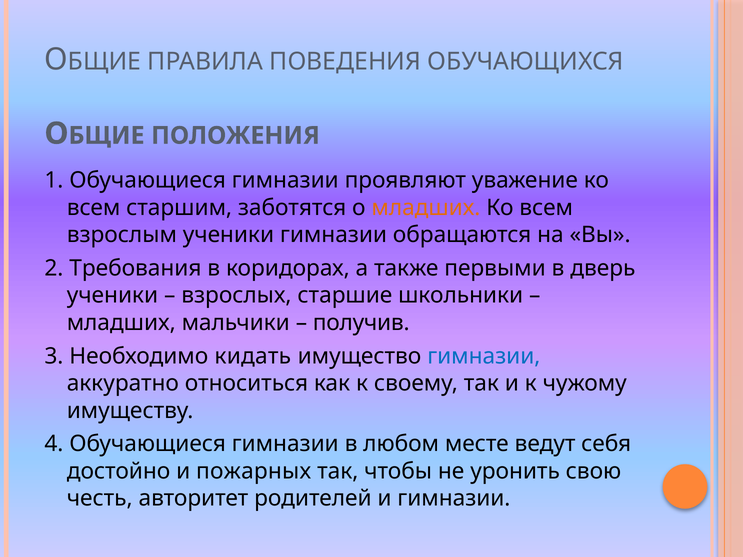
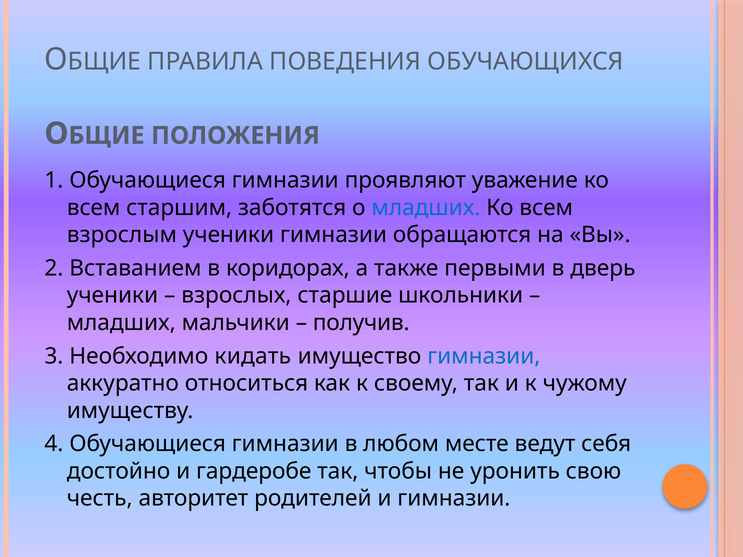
младших colour: orange -> blue (426, 208)
Требования: Требования -> Вставанием (135, 268)
пожарных: пожарных -> гардеробе (254, 471)
